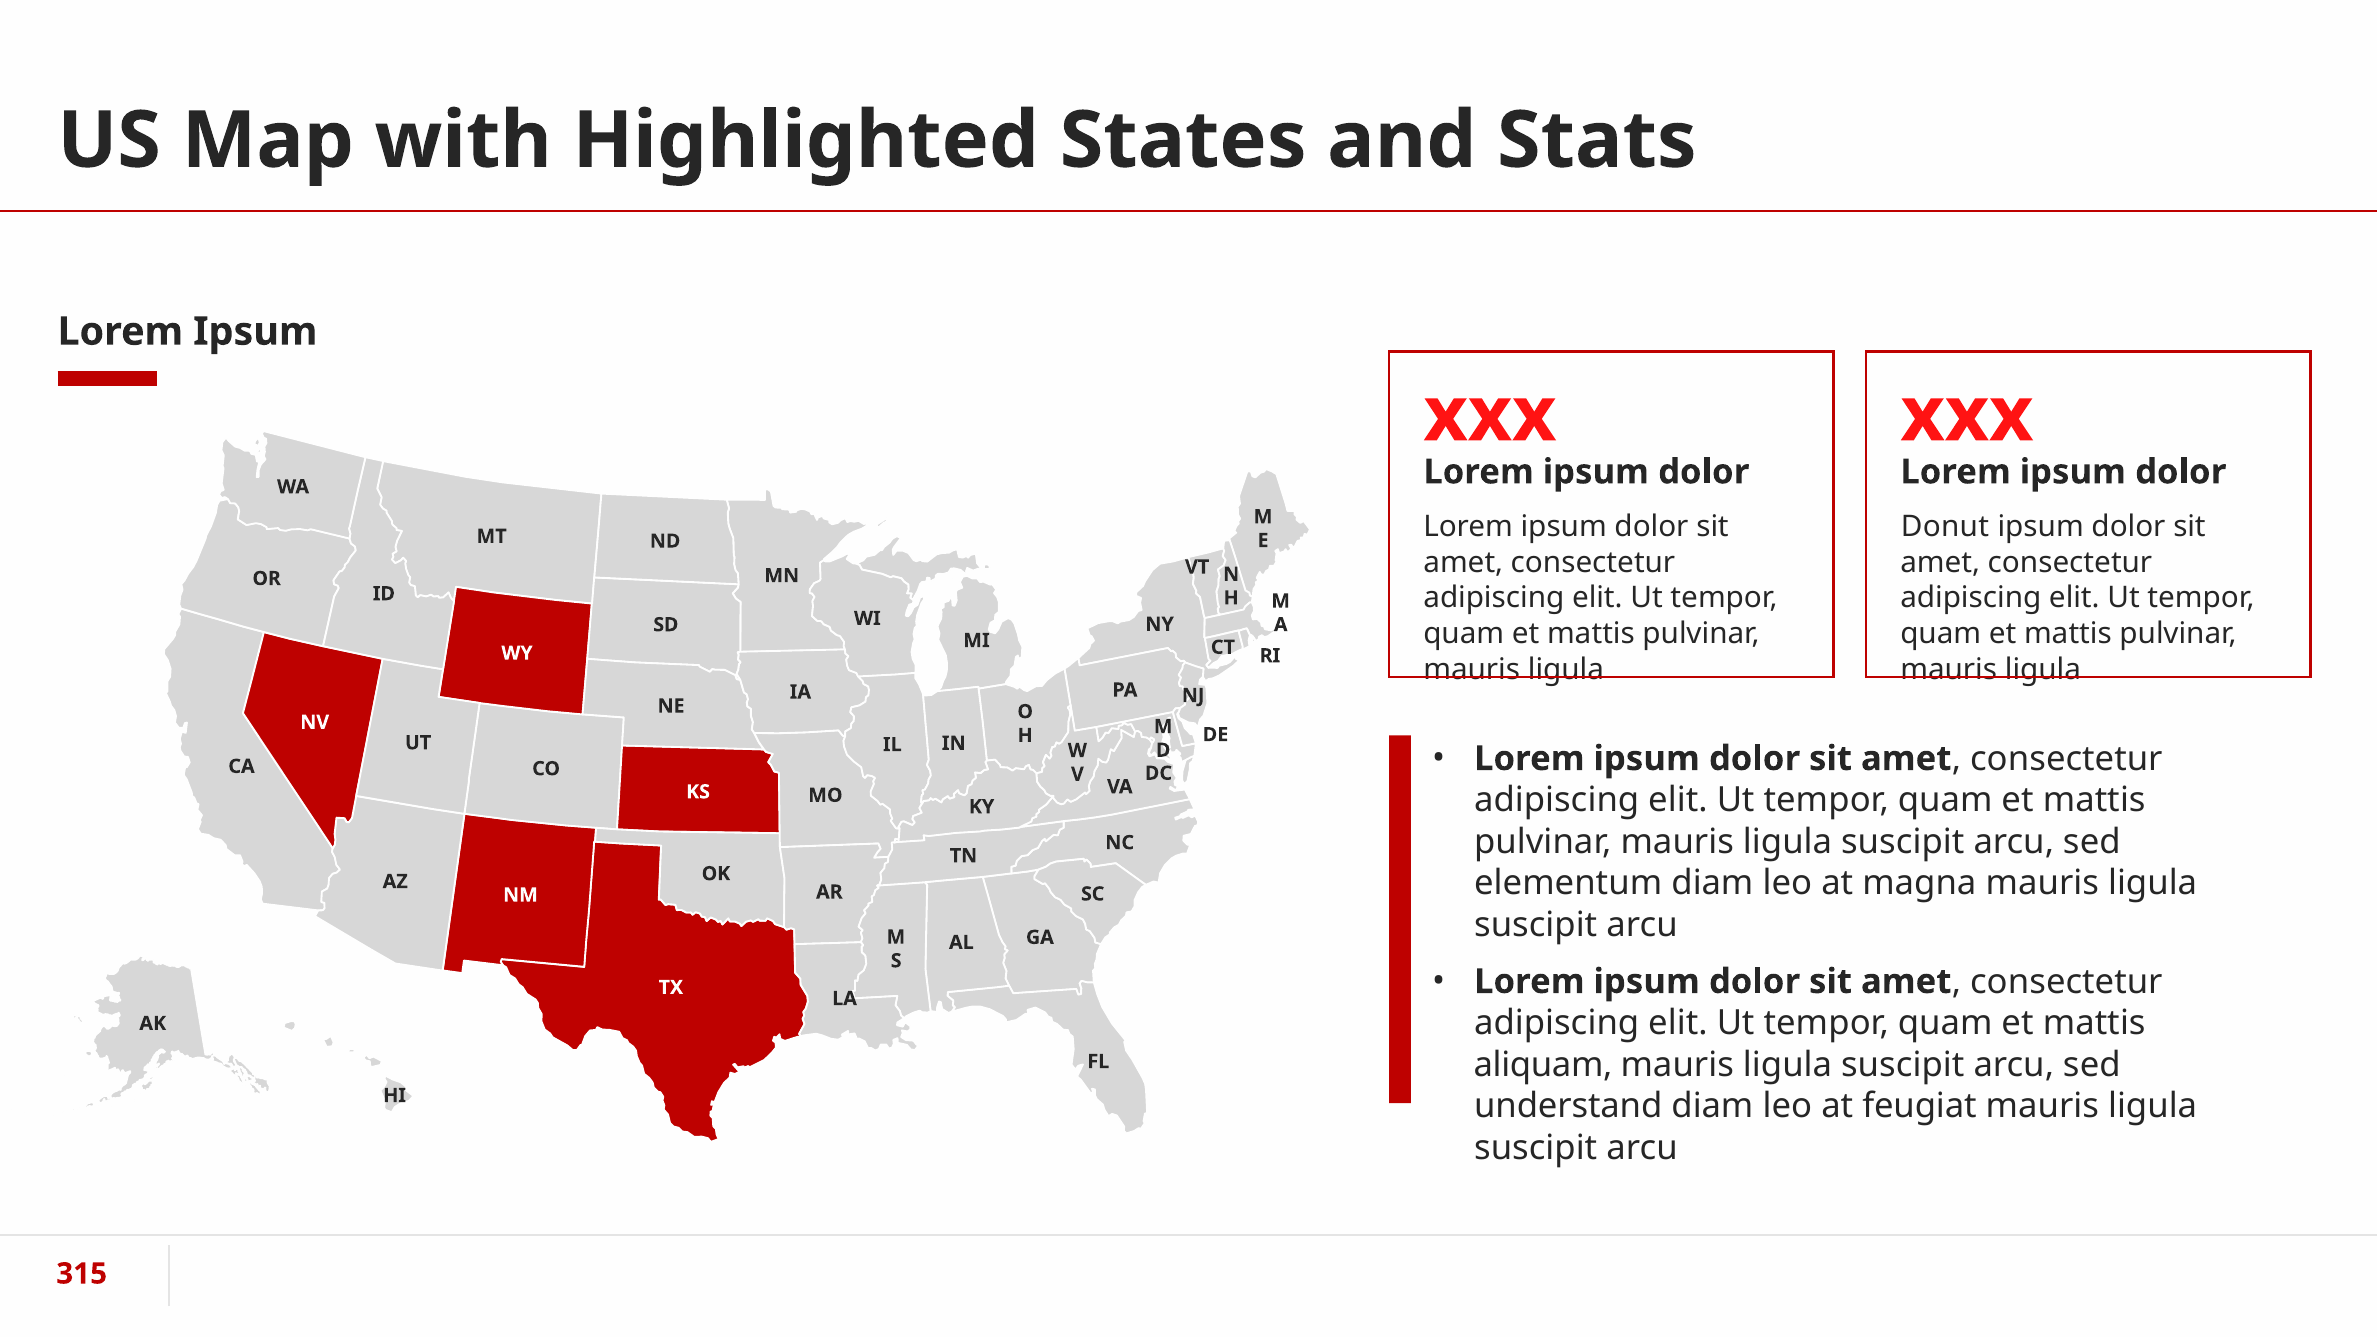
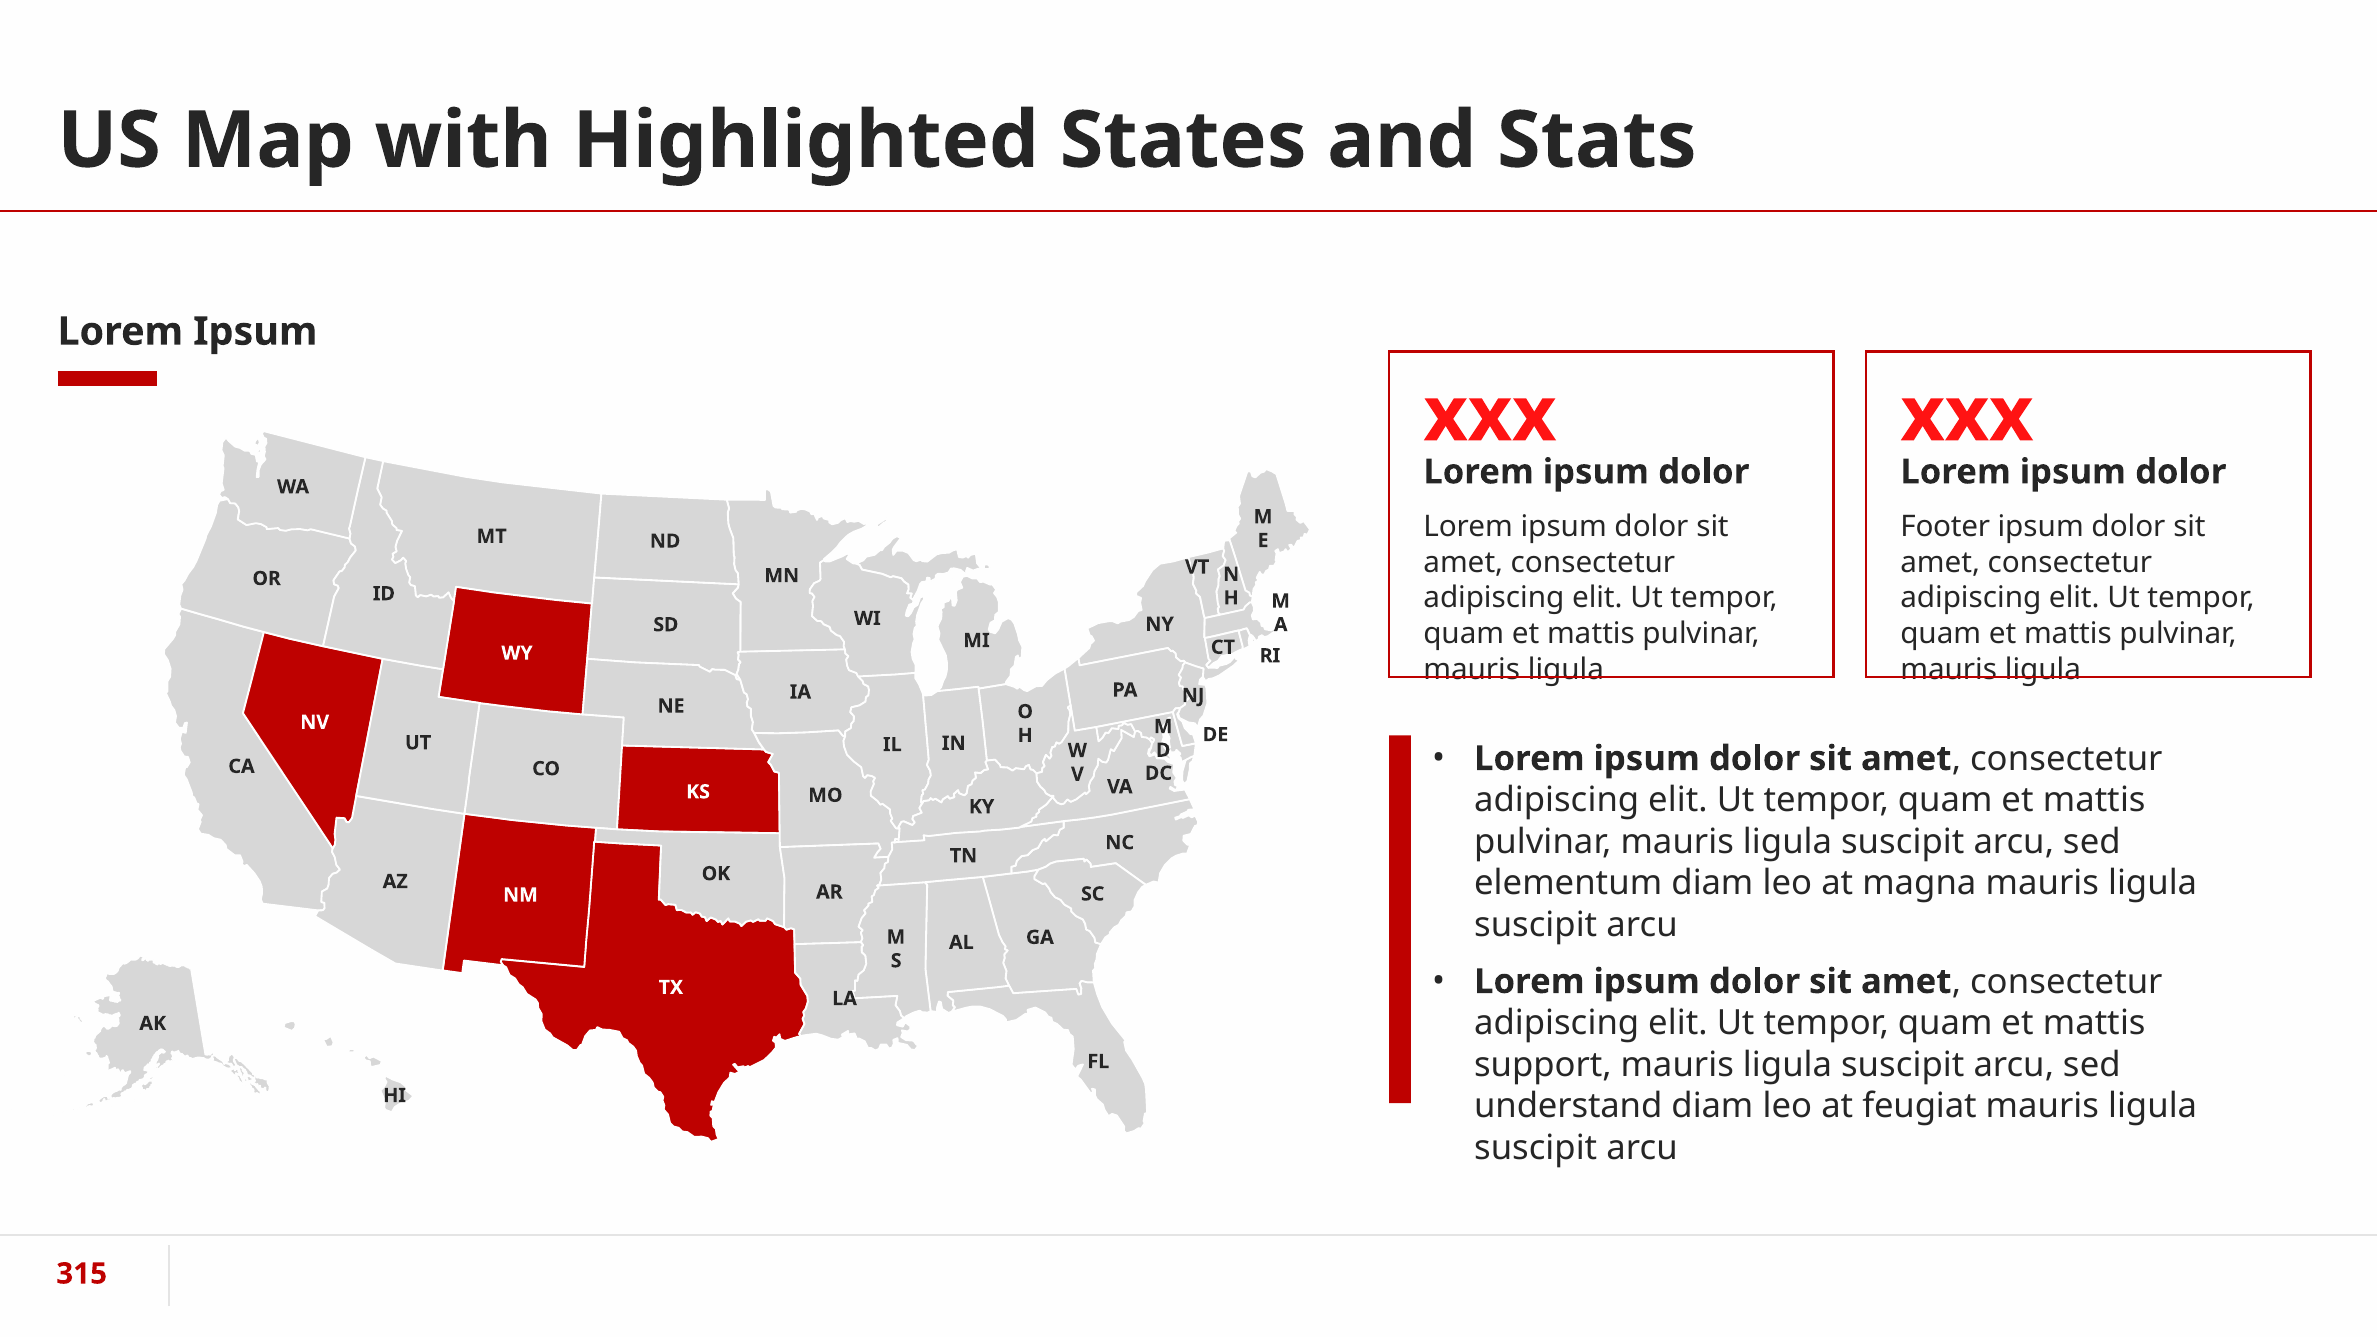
Donut: Donut -> Footer (1945, 527)
aliquam: aliquam -> support (1543, 1065)
